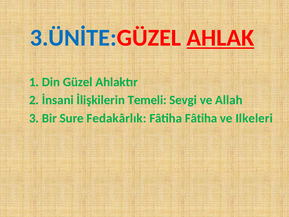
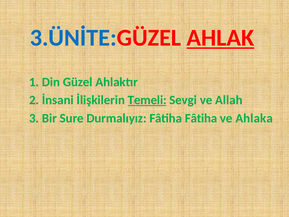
Temeli underline: none -> present (147, 100)
Fedakârlık: Fedakârlık -> Durmalıyız (117, 118)
Ilkeleri: Ilkeleri -> Ahlaka (254, 118)
